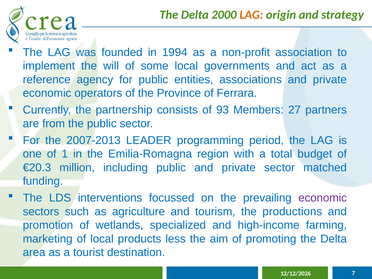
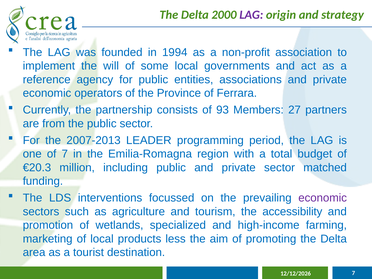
LAG colour: orange -> purple (251, 15)
of 1: 1 -> 7 (65, 154)
productions: productions -> accessibility (292, 212)
